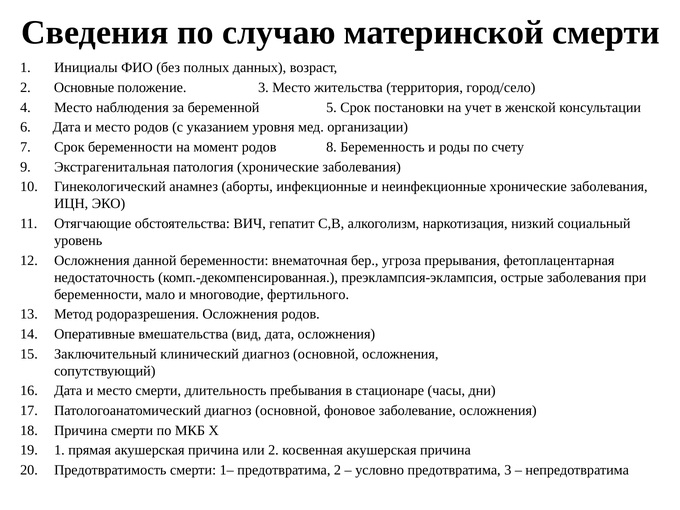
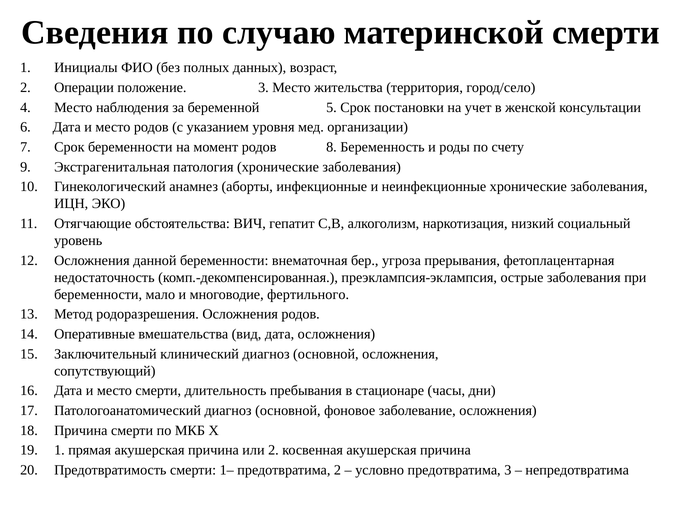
Основные: Основные -> Операции (84, 88)
